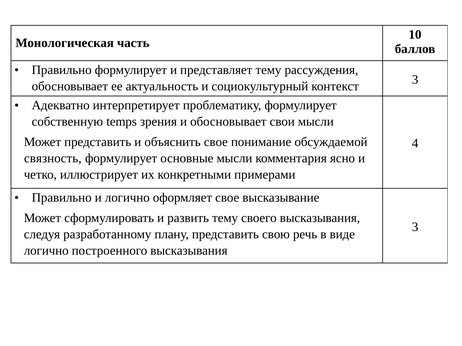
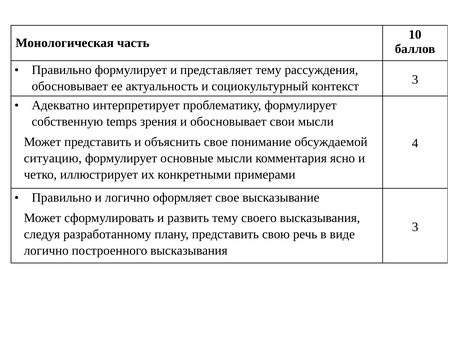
связность: связность -> ситуацию (53, 158)
